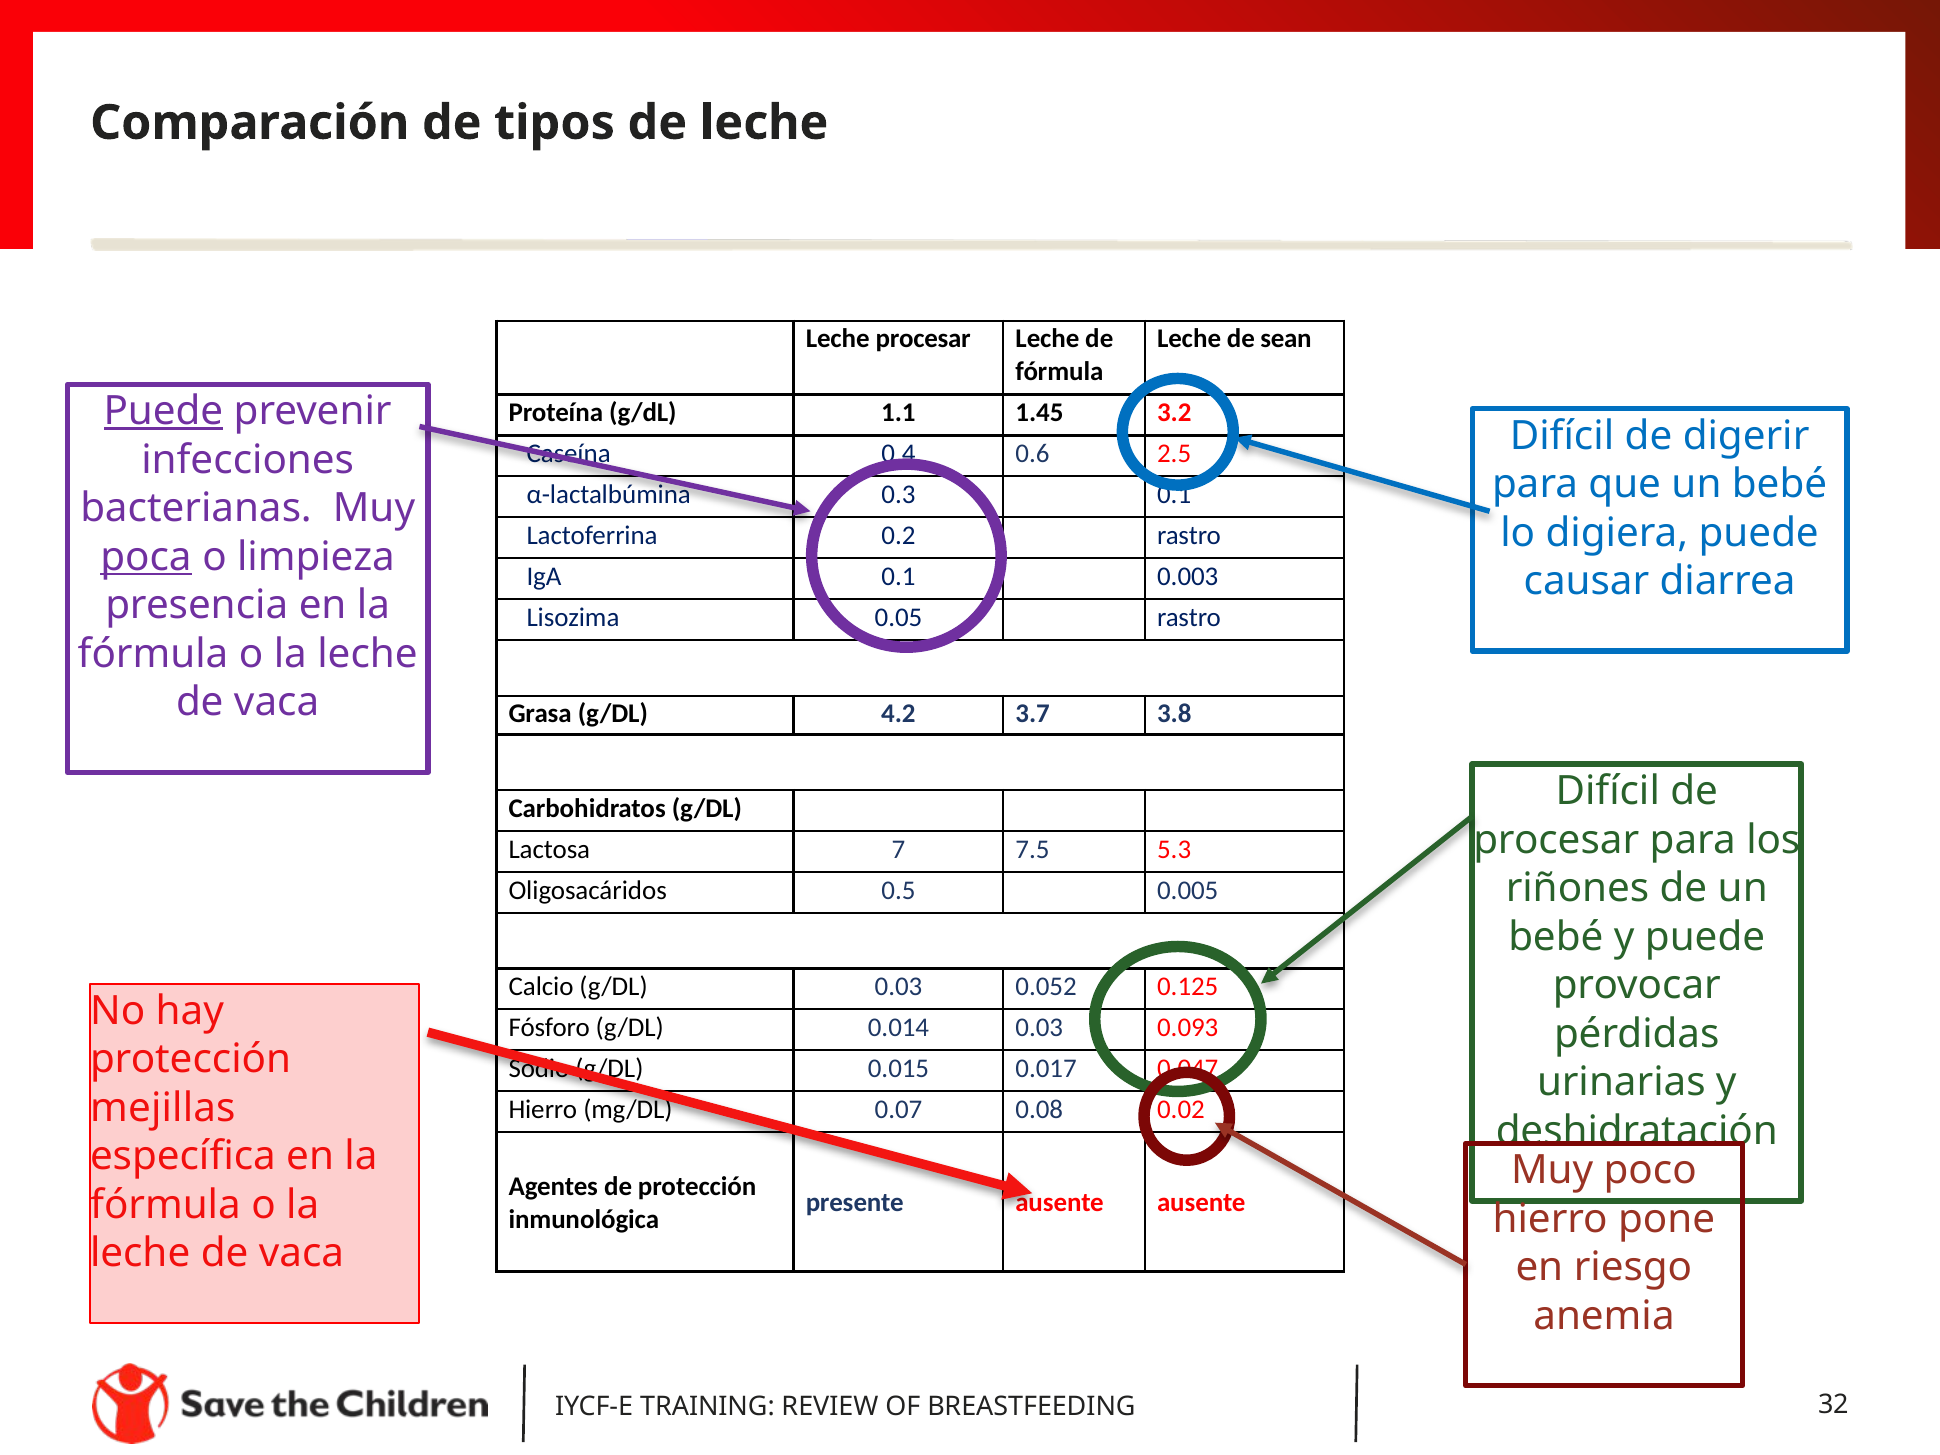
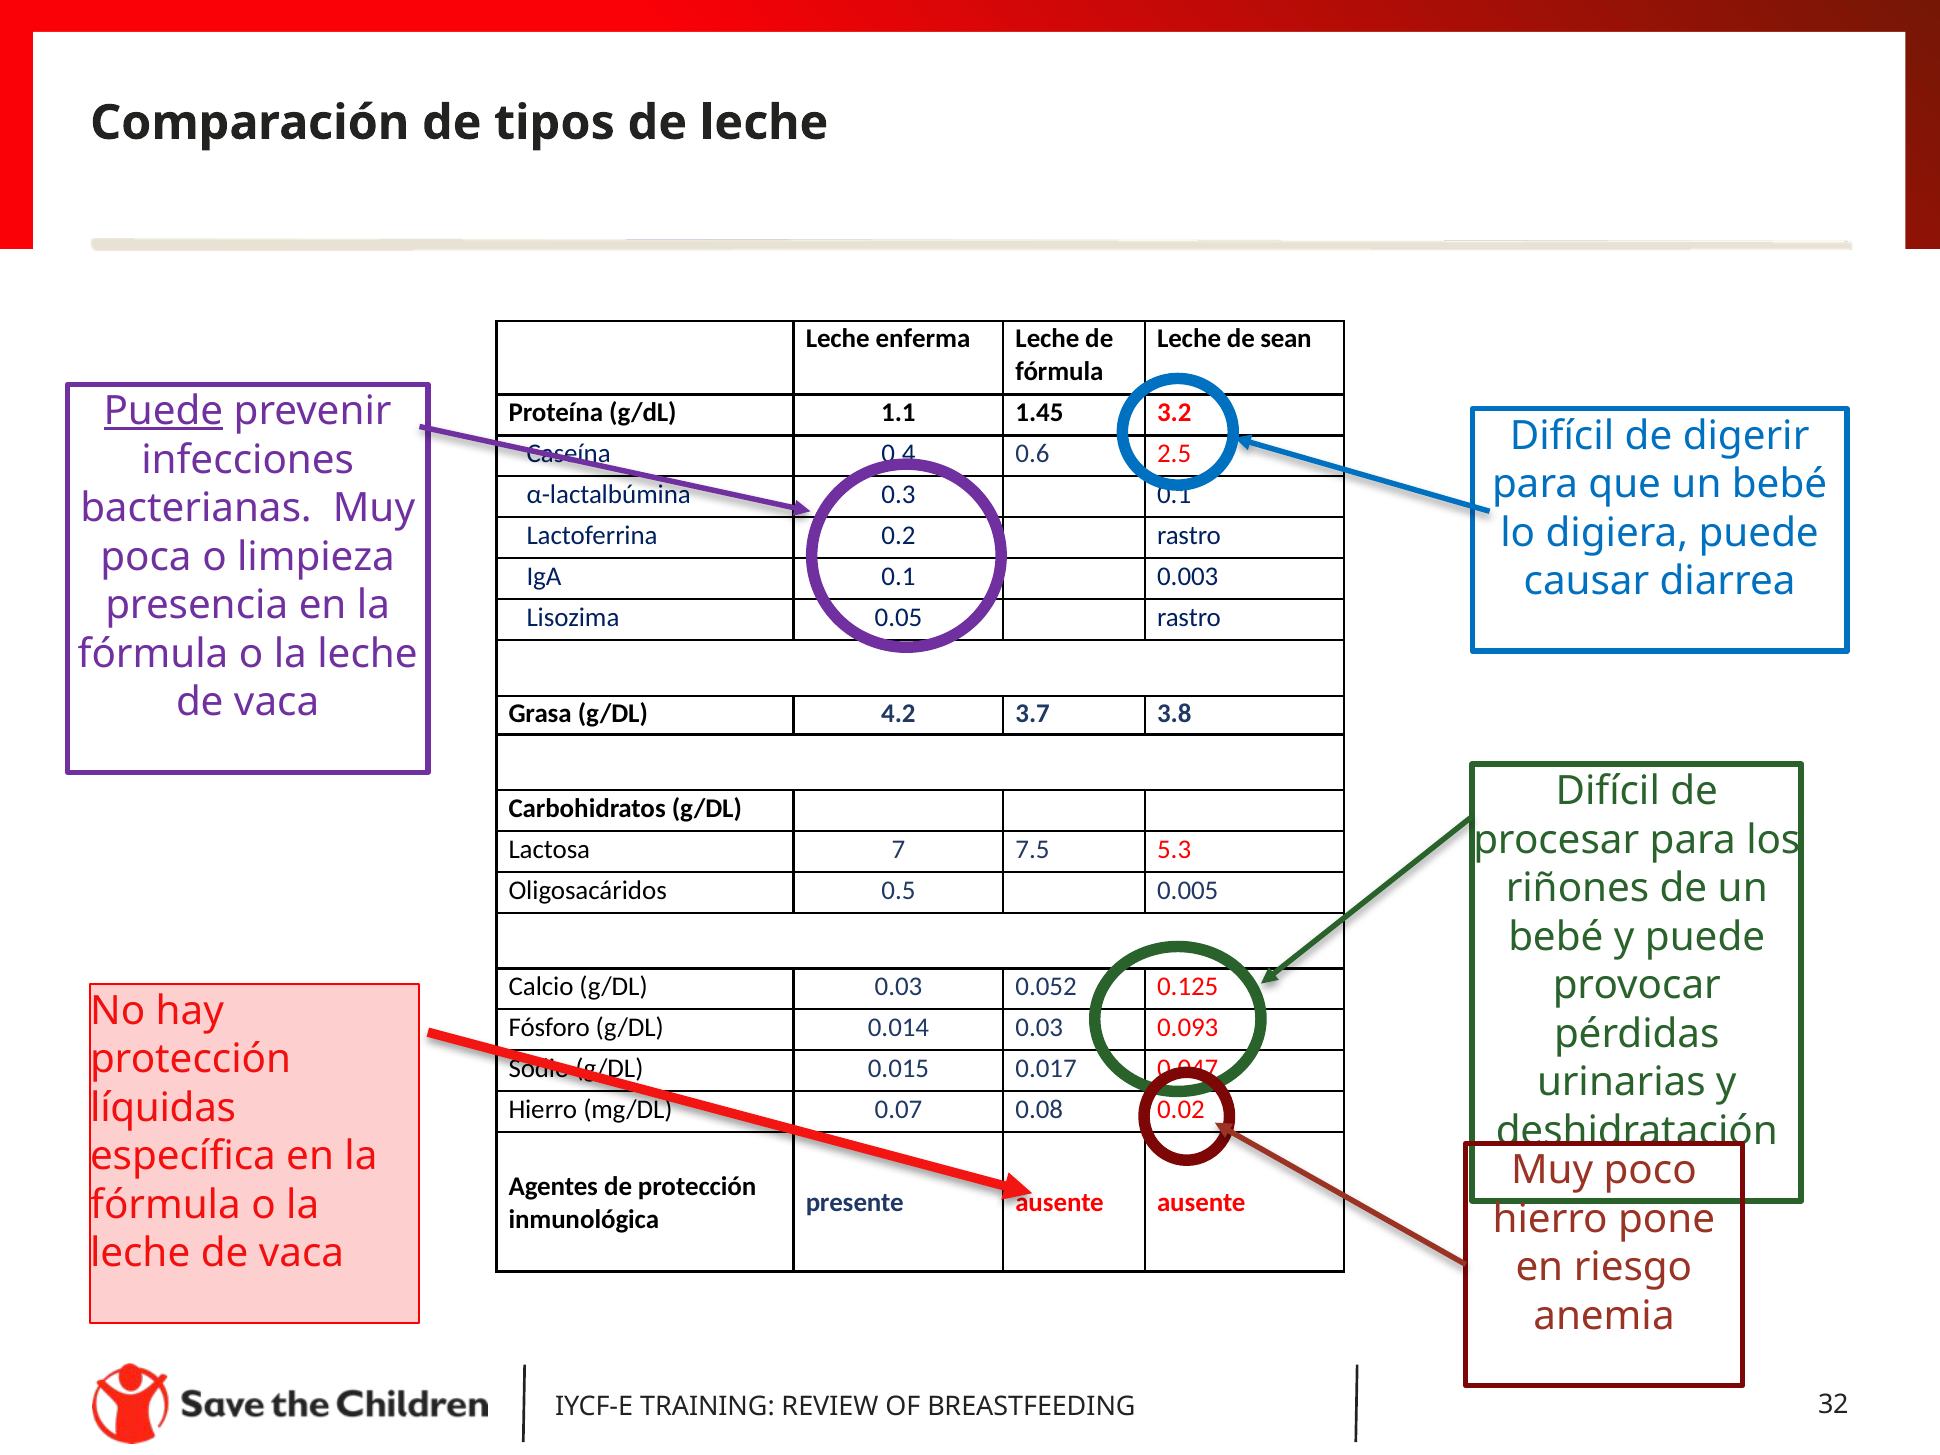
Leche procesar: procesar -> enferma (923, 339)
poca underline: present -> none (146, 557)
mejillas: mejillas -> líquidas (163, 1108)
